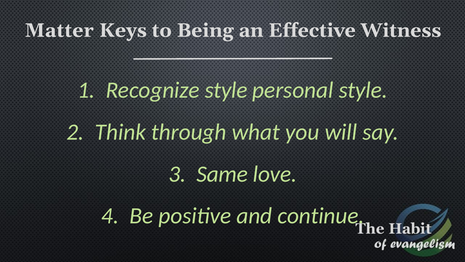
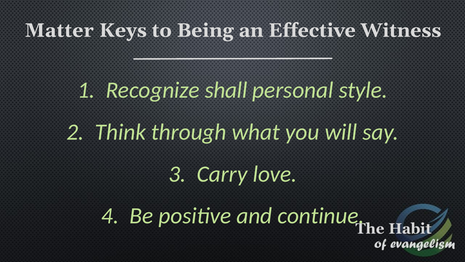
Recognize style: style -> shall (226, 90)
Same: Same -> Carry (222, 174)
